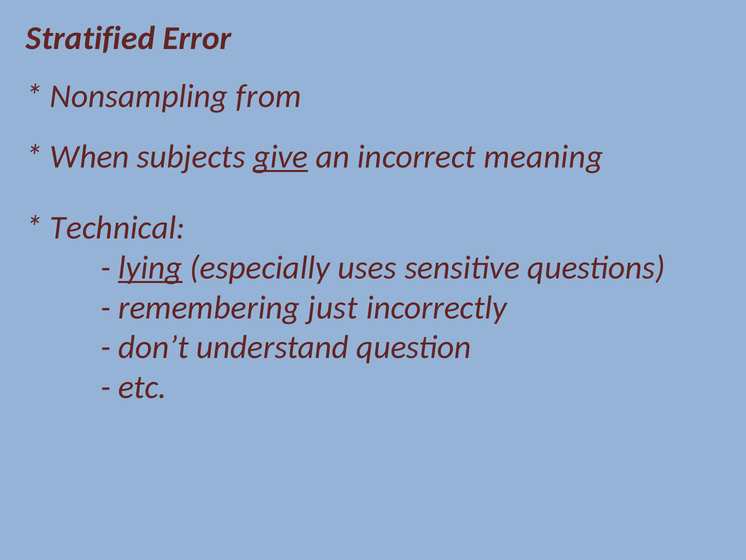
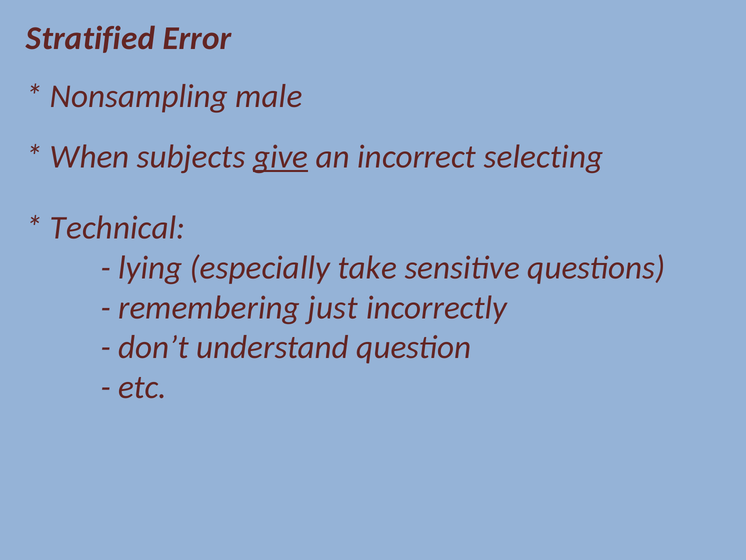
from: from -> male (269, 96)
meaning: meaning -> selecting (543, 156)
lying underline: present -> none (150, 268)
uses: uses -> take (367, 268)
